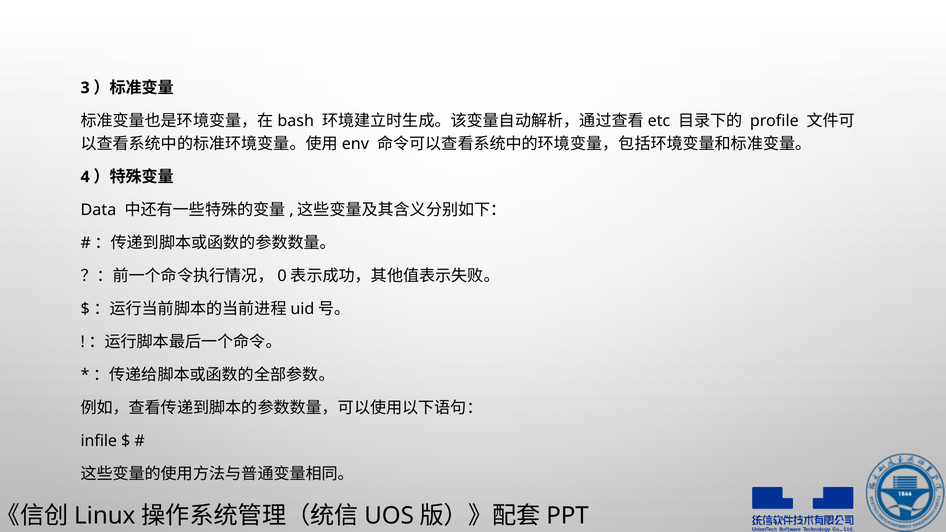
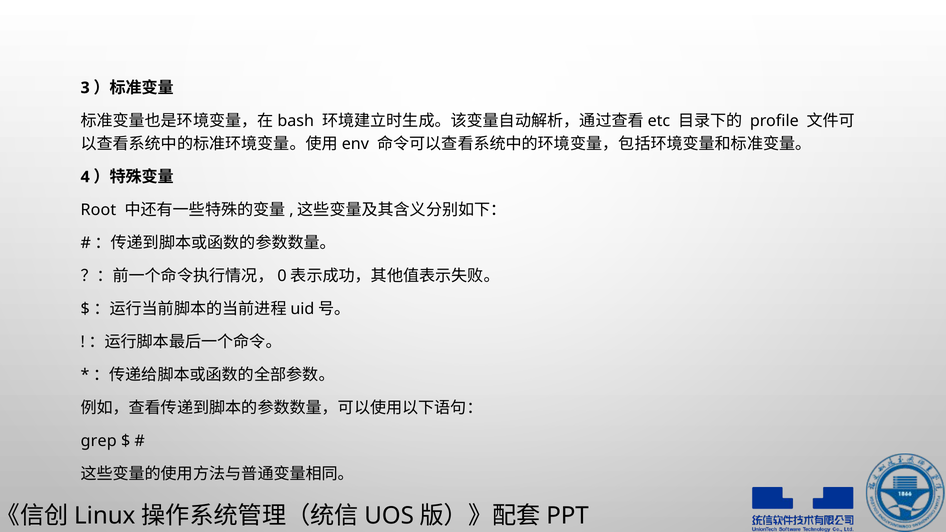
Data: Data -> Root (98, 210)
infile: infile -> grep (99, 441)
